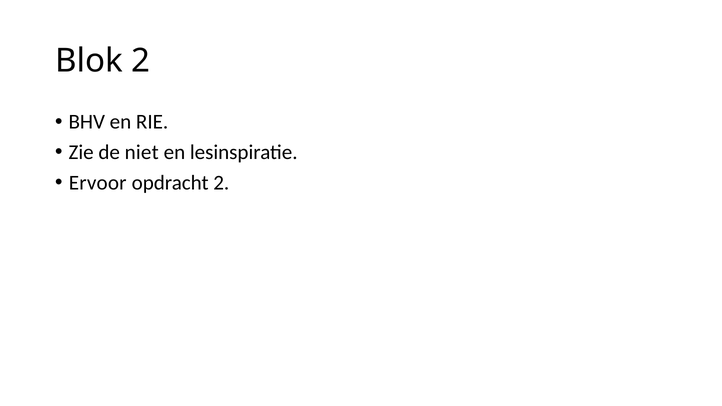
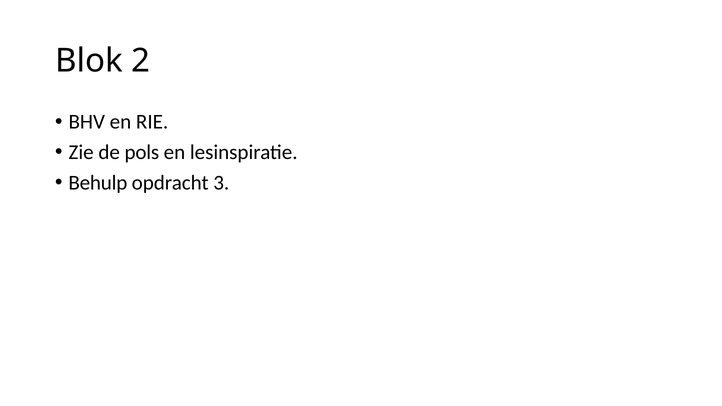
niet: niet -> pols (142, 152)
Ervoor: Ervoor -> Behulp (98, 183)
opdracht 2: 2 -> 3 (221, 183)
